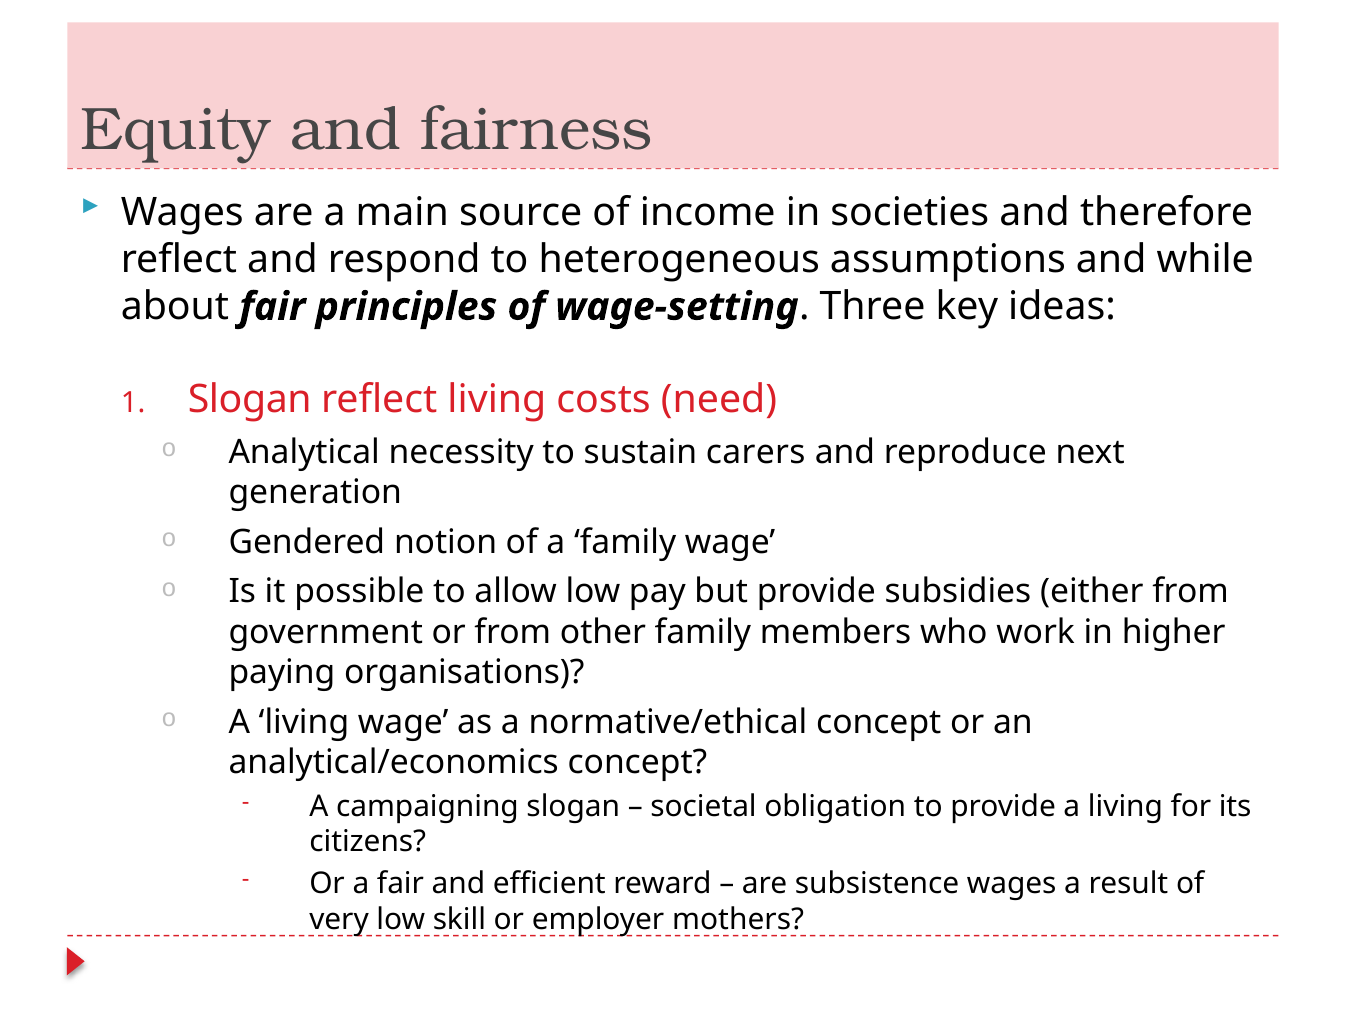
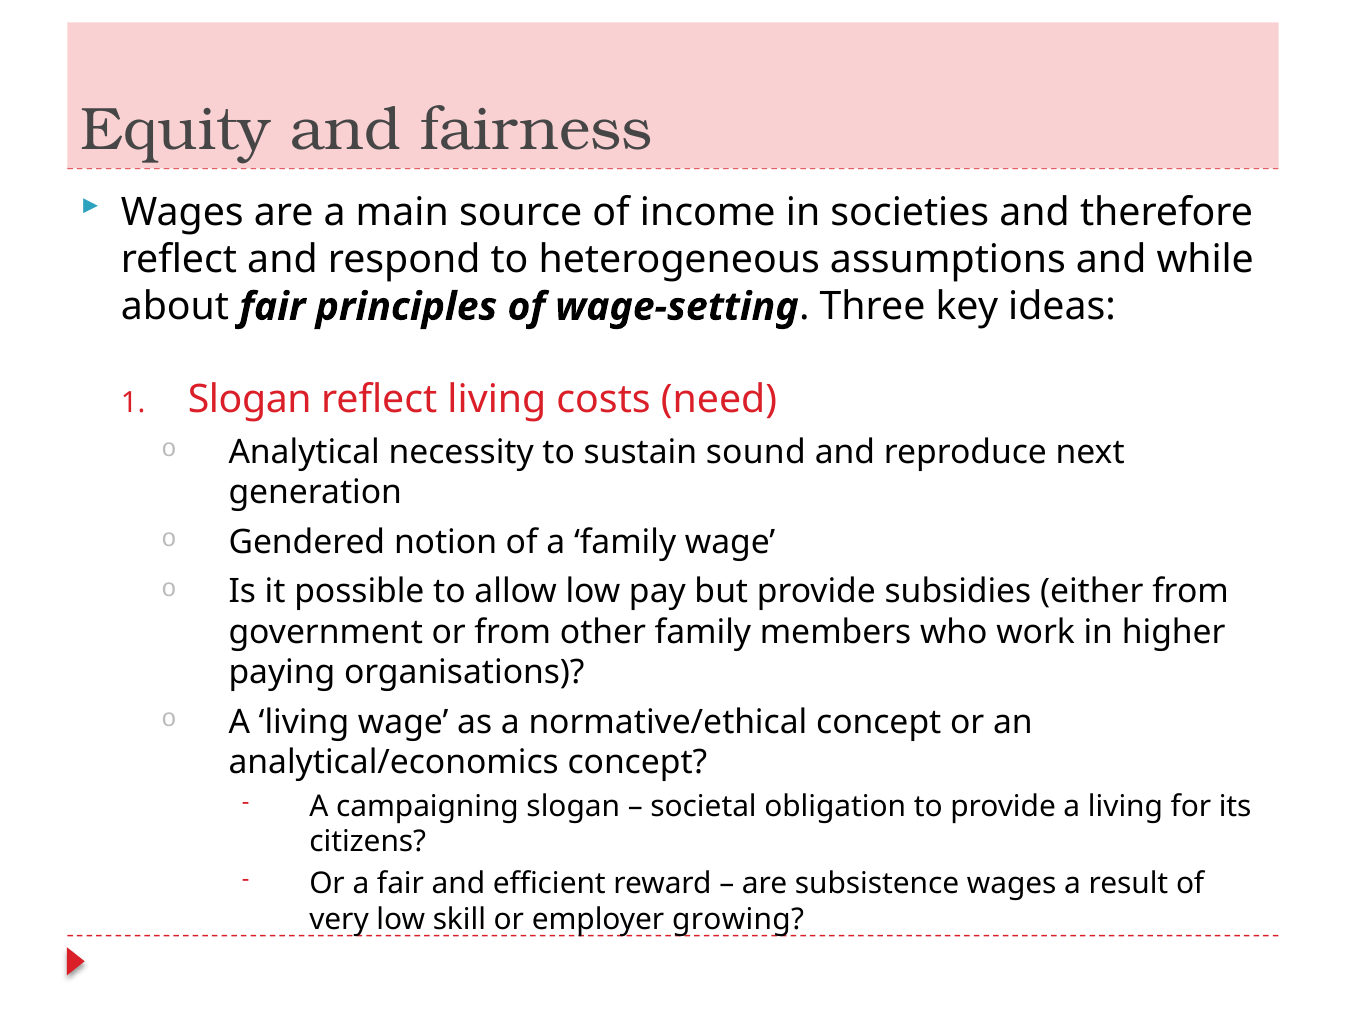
carers: carers -> sound (756, 452)
mothers: mothers -> growing (738, 919)
